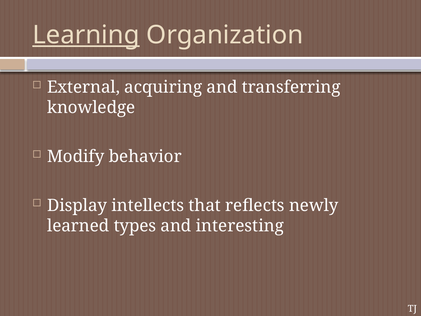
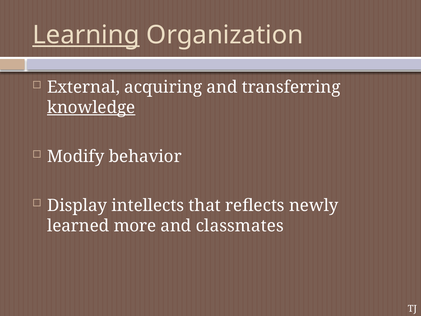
knowledge underline: none -> present (91, 107)
types: types -> more (135, 226)
interesting: interesting -> classmates (240, 226)
